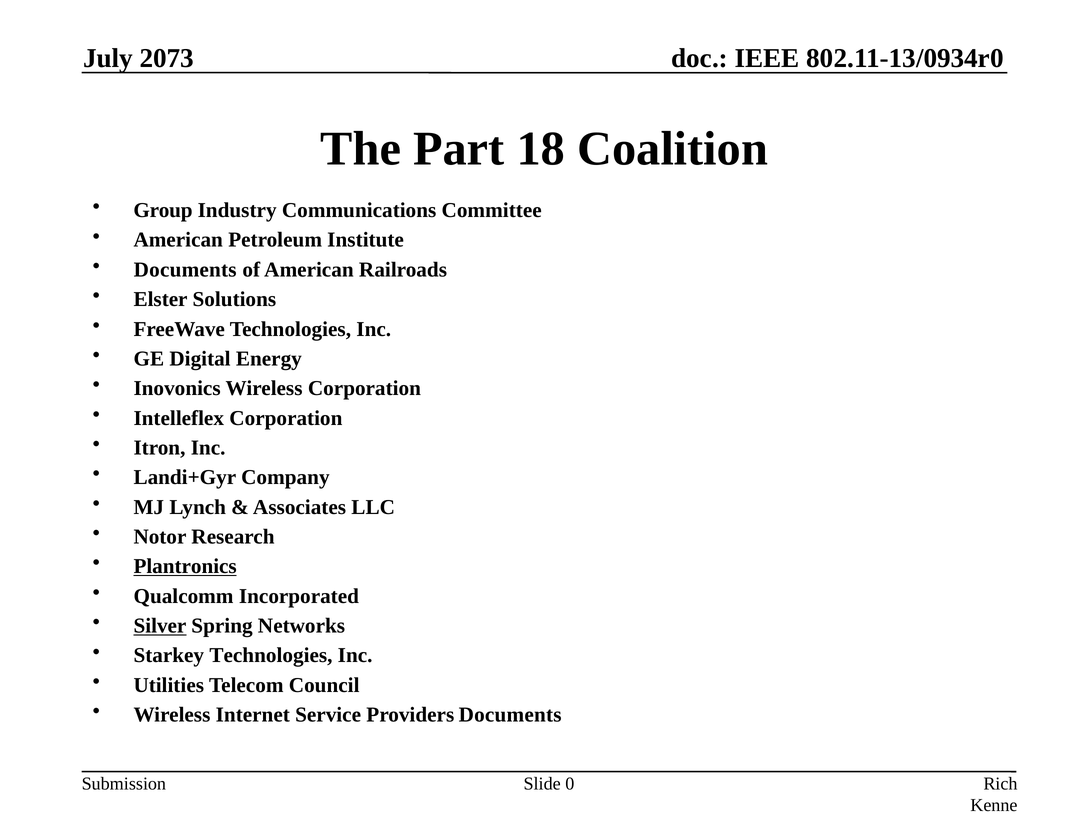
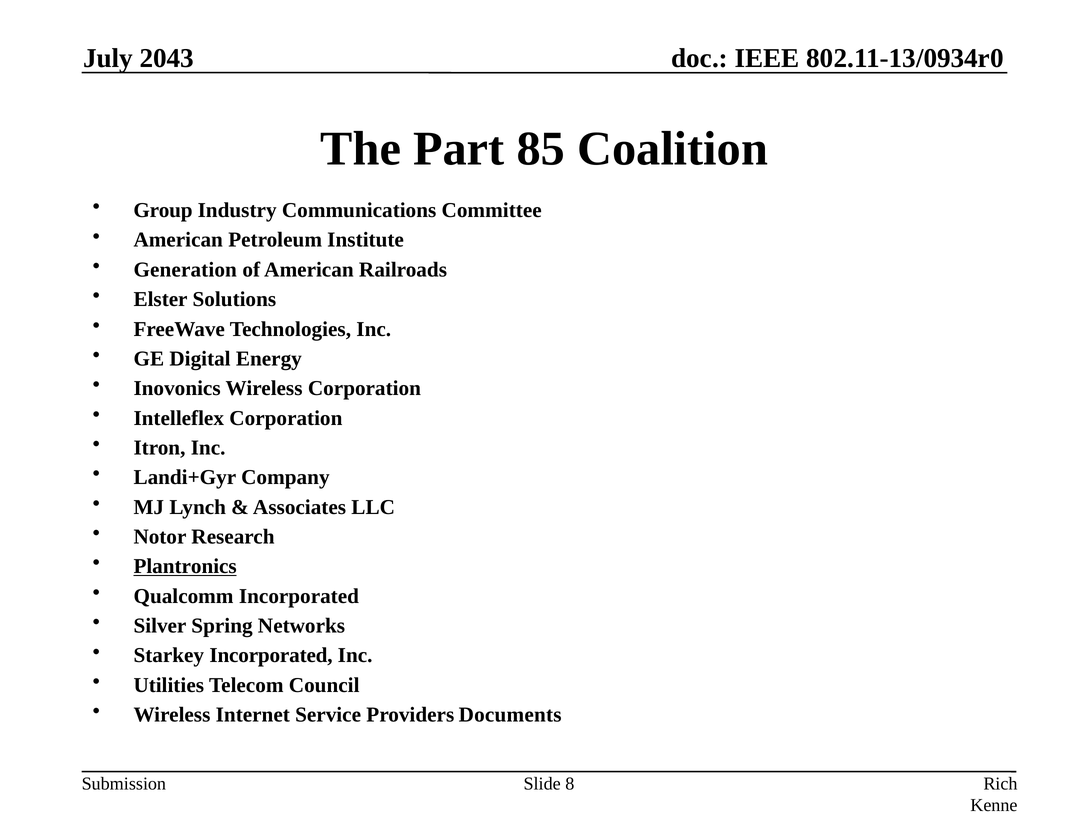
2073: 2073 -> 2043 (167, 58)
18: 18 -> 85 (541, 149)
Documents: Documents -> Generation (185, 270)
Silver underline: present -> none (160, 626)
Starkey Technologies: Technologies -> Incorporated (271, 655)
0: 0 -> 8 (570, 783)
